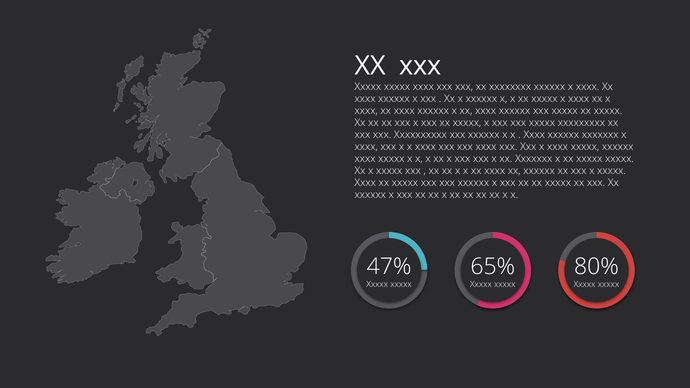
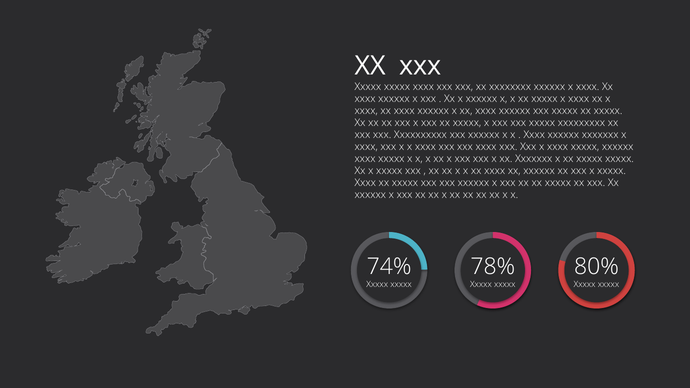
47%: 47% -> 74% (389, 267)
65%: 65% -> 78% (493, 267)
